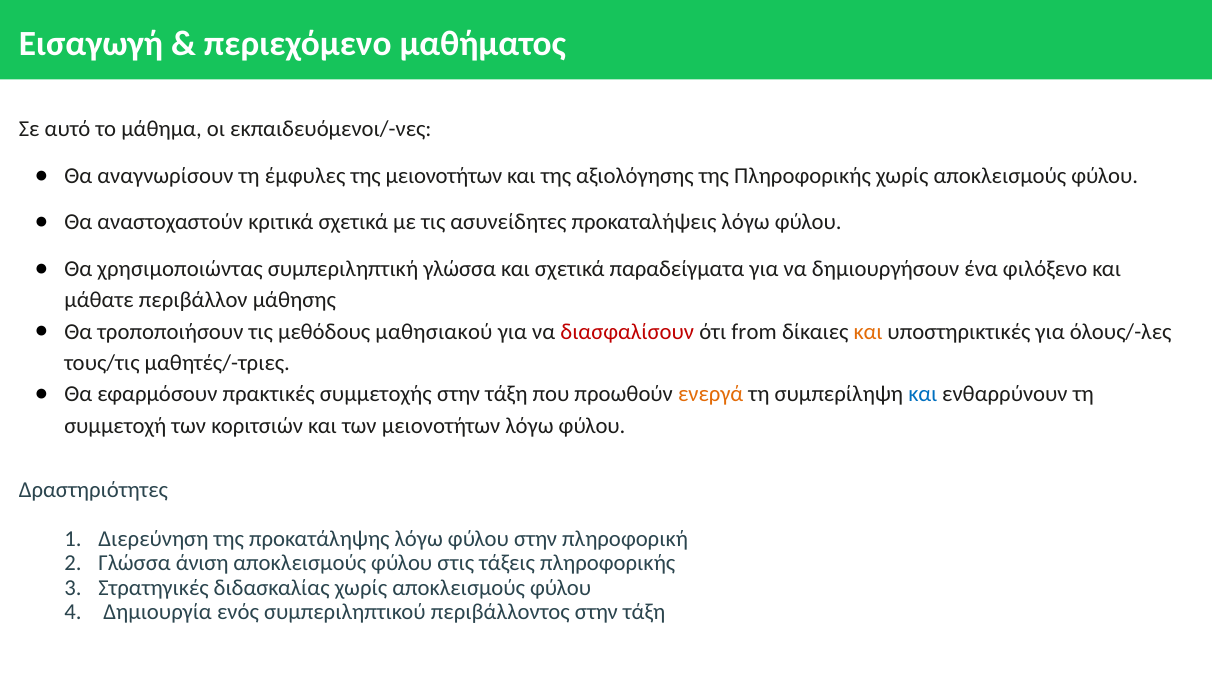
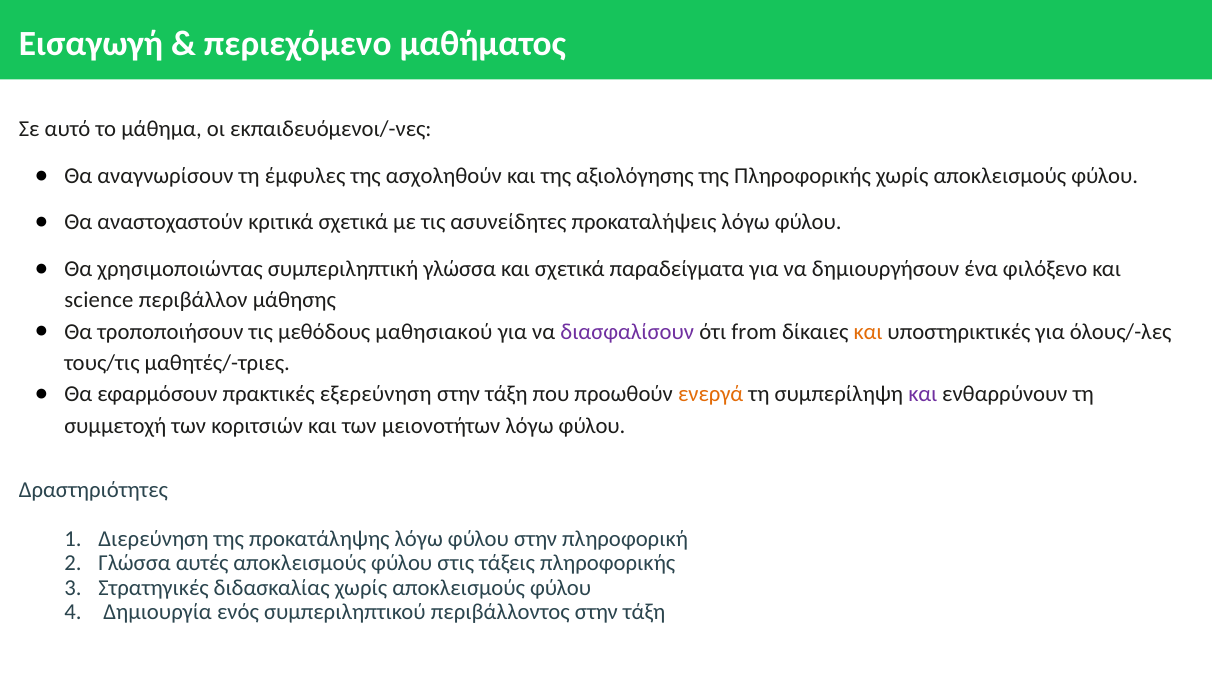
της μειονοτήτων: μειονοτήτων -> ασχοληθούν (444, 176)
μάθατε: μάθατε -> science (99, 300)
διασφαλίσουν colour: red -> purple (627, 332)
συμμετοχής: συμμετοχής -> εξερεύνηση (376, 394)
και colour: blue -> purple (923, 394)
άνιση: άνιση -> αυτές (202, 563)
